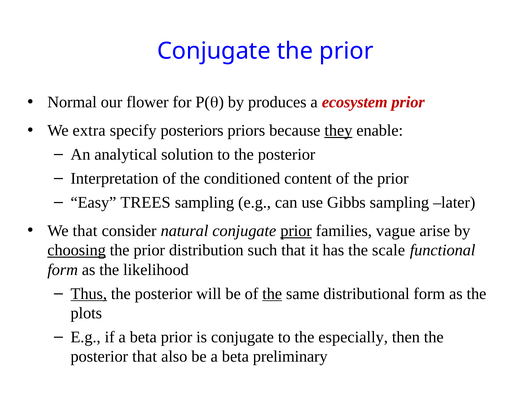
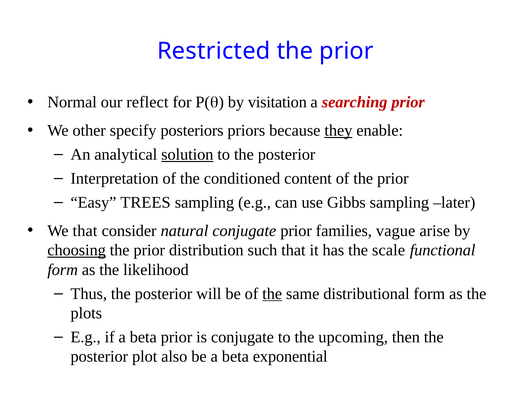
Conjugate: Conjugate -> Restricted (214, 51)
flower: flower -> reflect (147, 102)
produces: produces -> visitation (277, 102)
ecosystem: ecosystem -> searching (355, 102)
extra: extra -> other (89, 130)
solution underline: none -> present (187, 154)
prior underline: present -> none (296, 230)
Thus underline: present -> none (89, 293)
especially: especially -> upcoming (353, 336)
posterior that: that -> plot (145, 356)
preliminary: preliminary -> exponential (290, 356)
